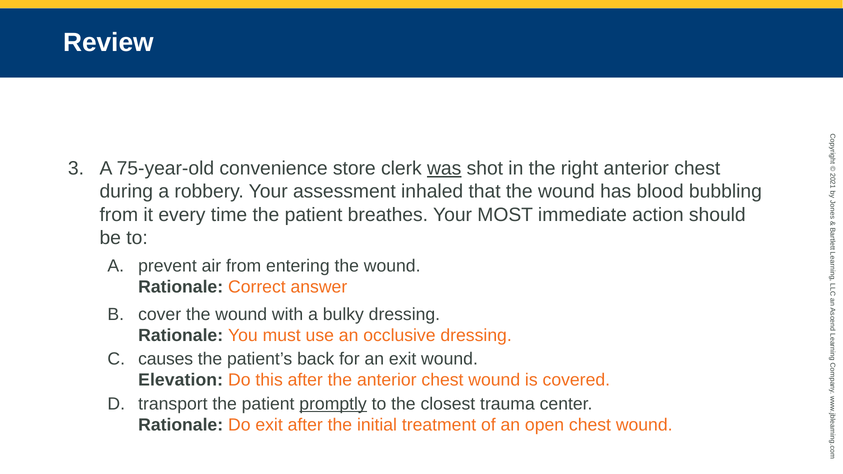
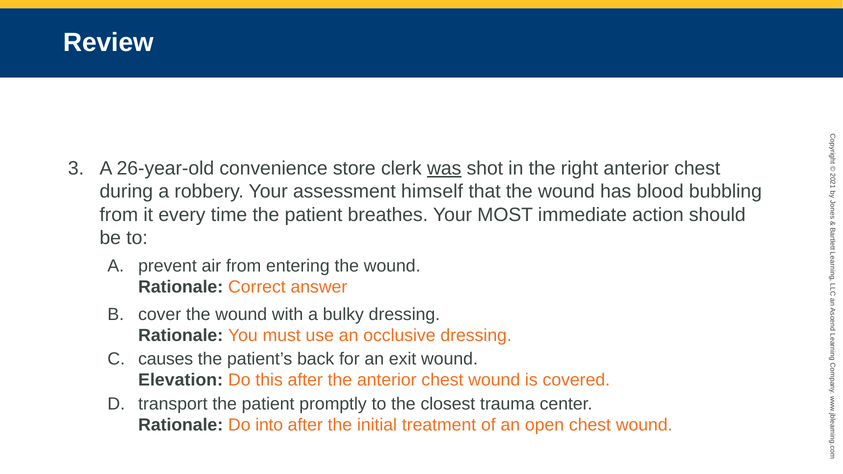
75-year-old: 75-year-old -> 26-year-old (165, 168)
inhaled: inhaled -> himself (432, 192)
promptly underline: present -> none (333, 404)
Do exit: exit -> into (269, 425)
